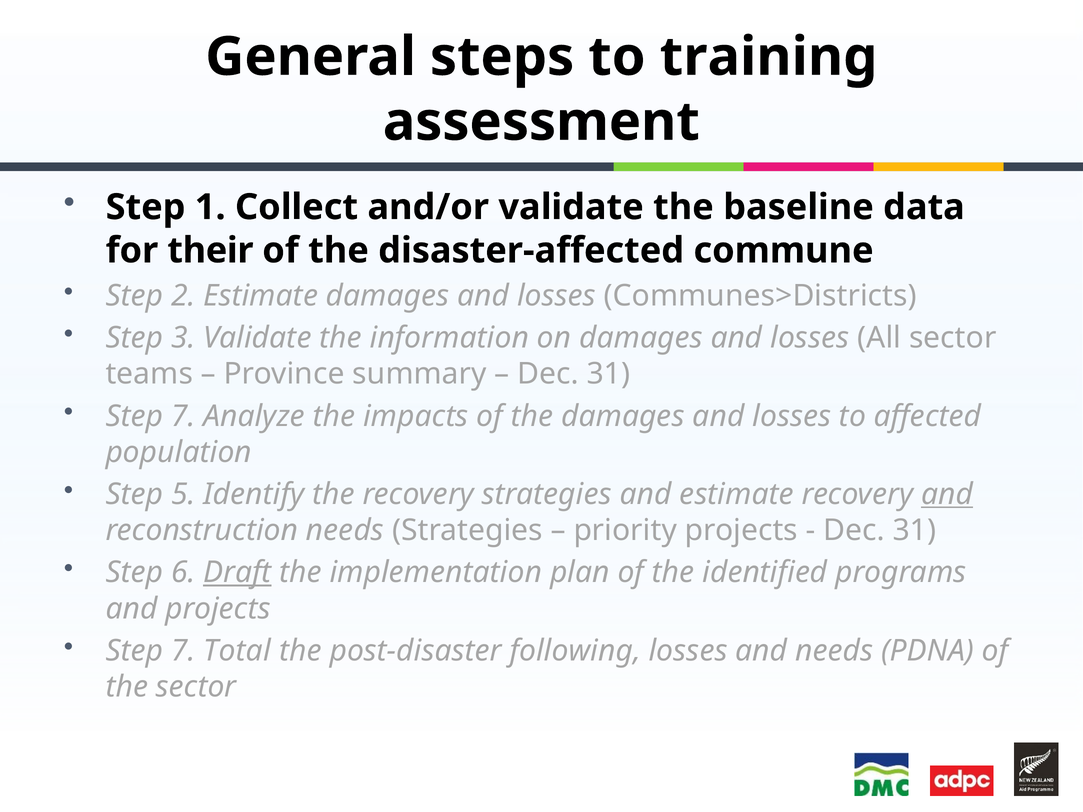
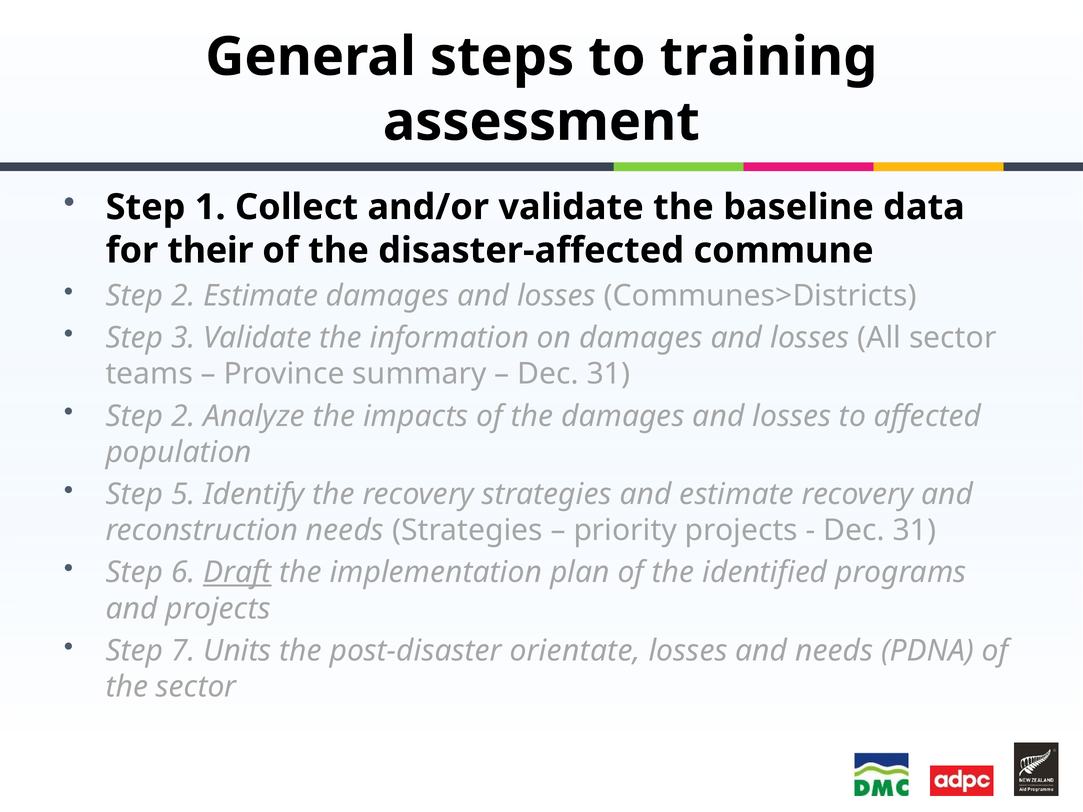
7: 7 -> 2 (183, 416)
and underline: present -> none (947, 494)
Total: Total -> Units (237, 651)
following: following -> orientate (575, 651)
